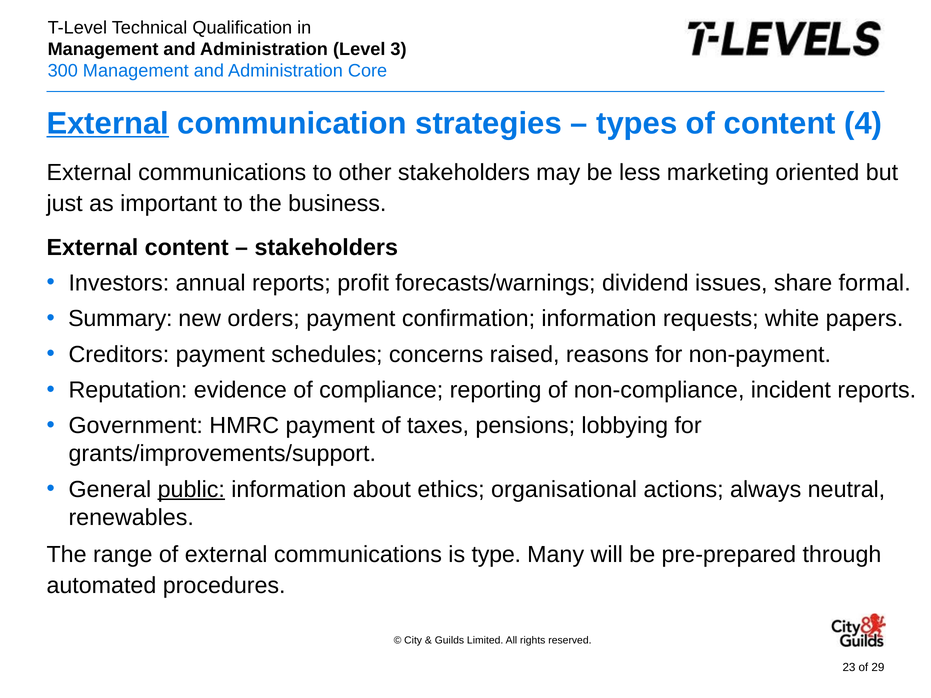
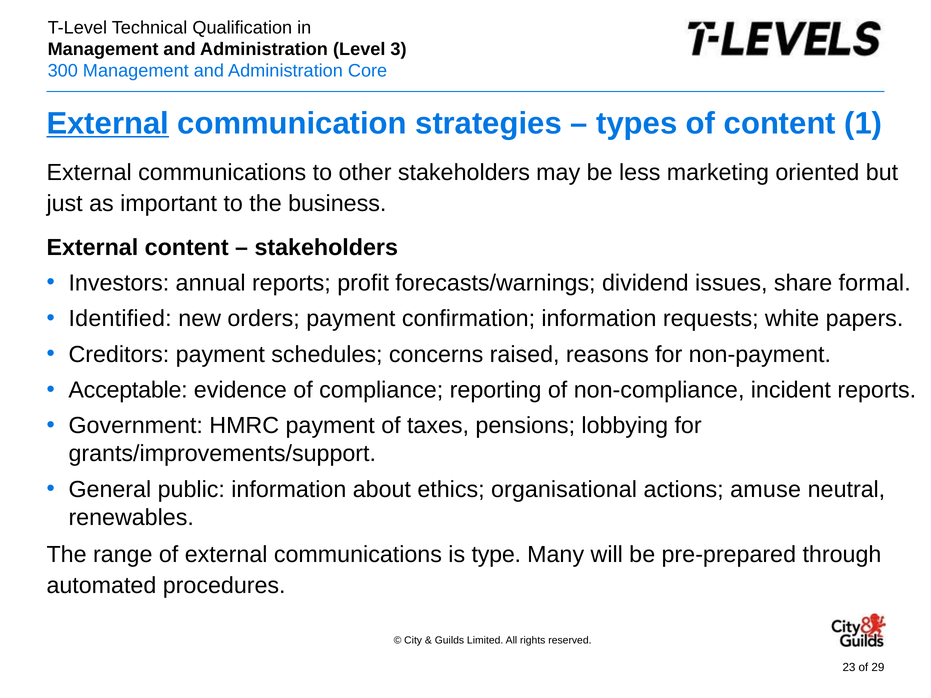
4: 4 -> 1 (863, 123)
Summary: Summary -> Identified (120, 319)
Reputation: Reputation -> Acceptable (128, 390)
public underline: present -> none (191, 490)
always: always -> amuse (766, 490)
